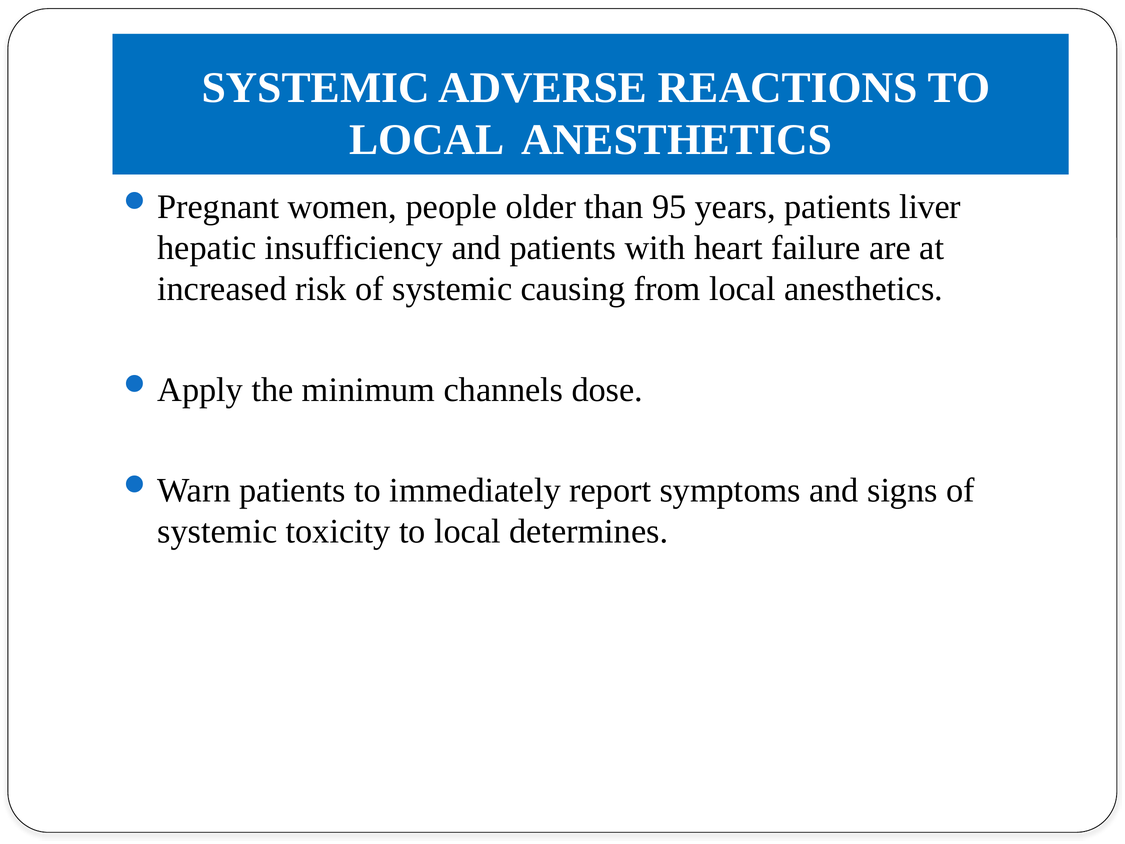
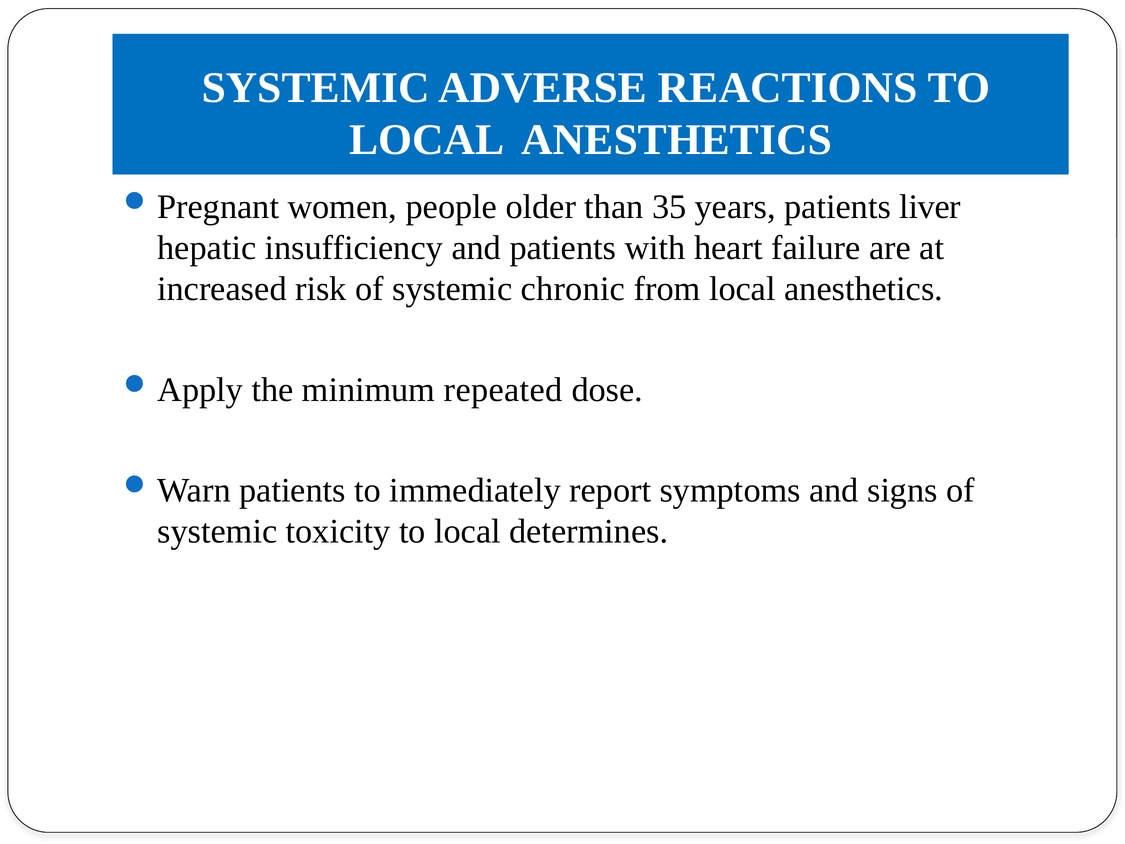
95: 95 -> 35 (669, 207)
causing: causing -> chronic (573, 289)
channels: channels -> repeated (503, 390)
